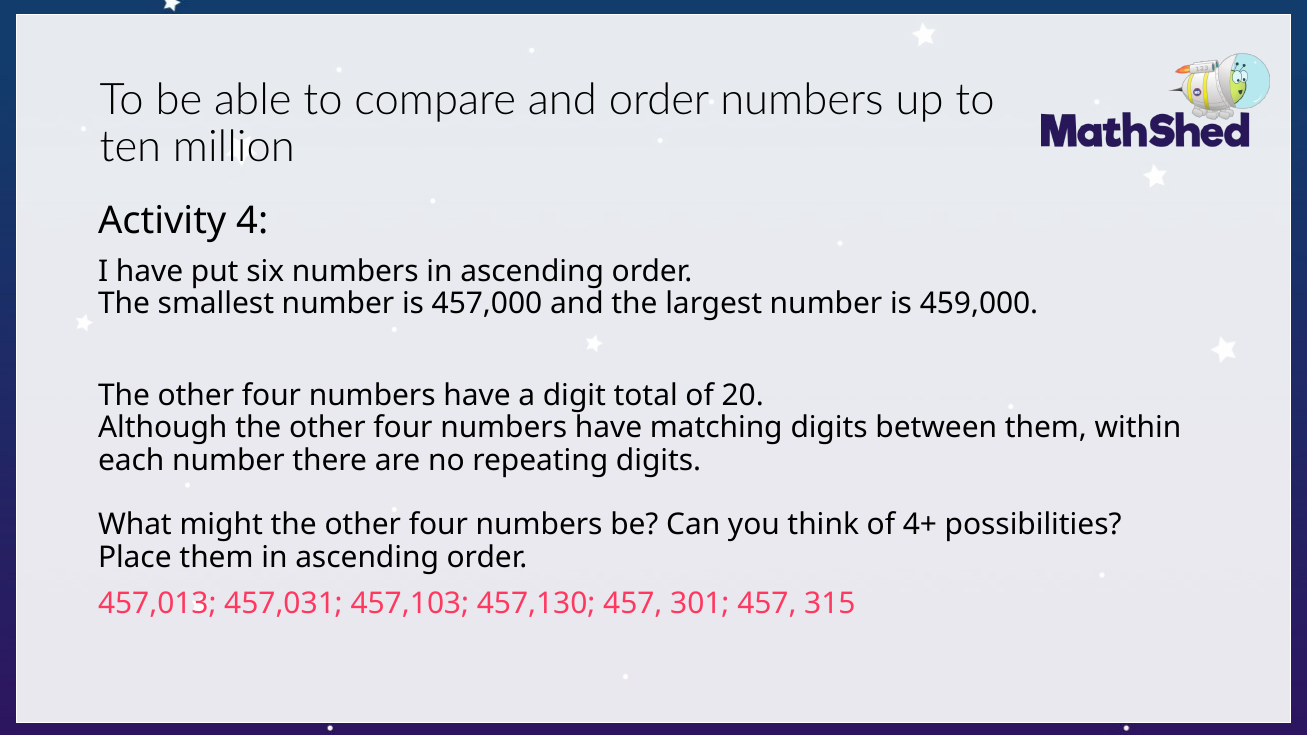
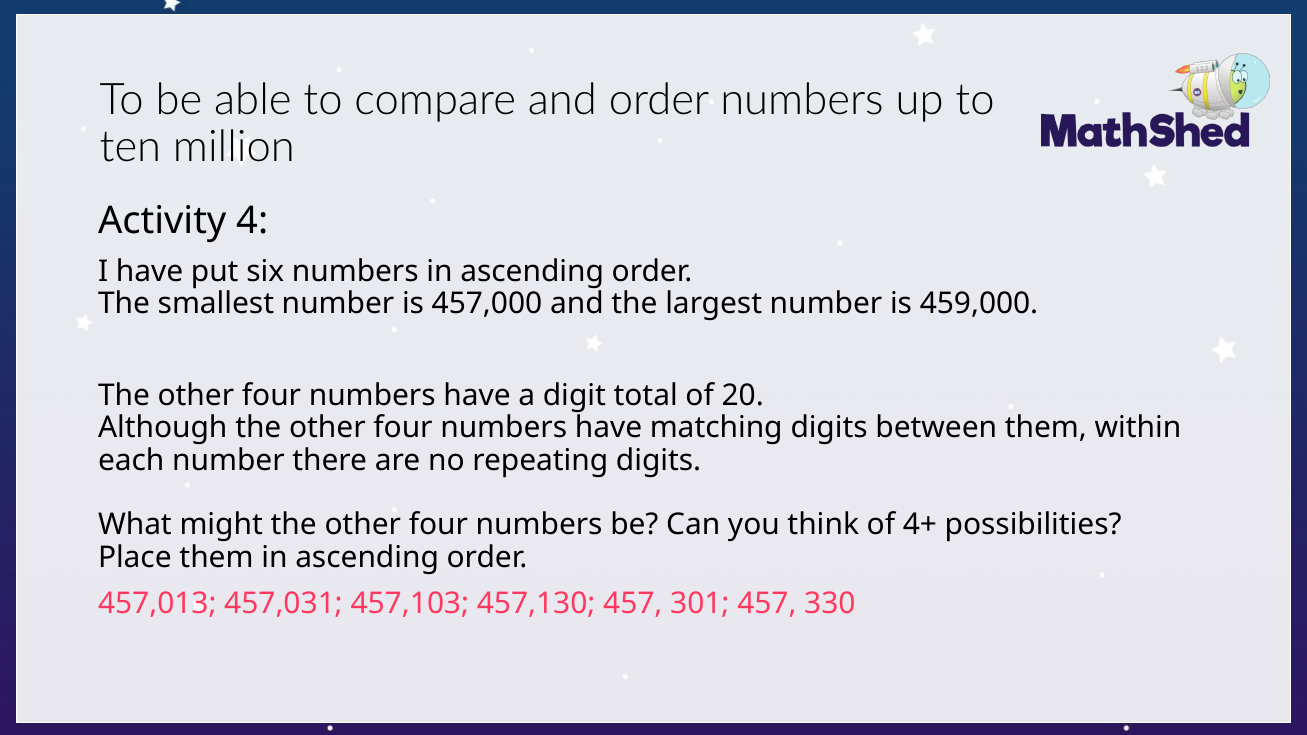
315: 315 -> 330 (830, 603)
